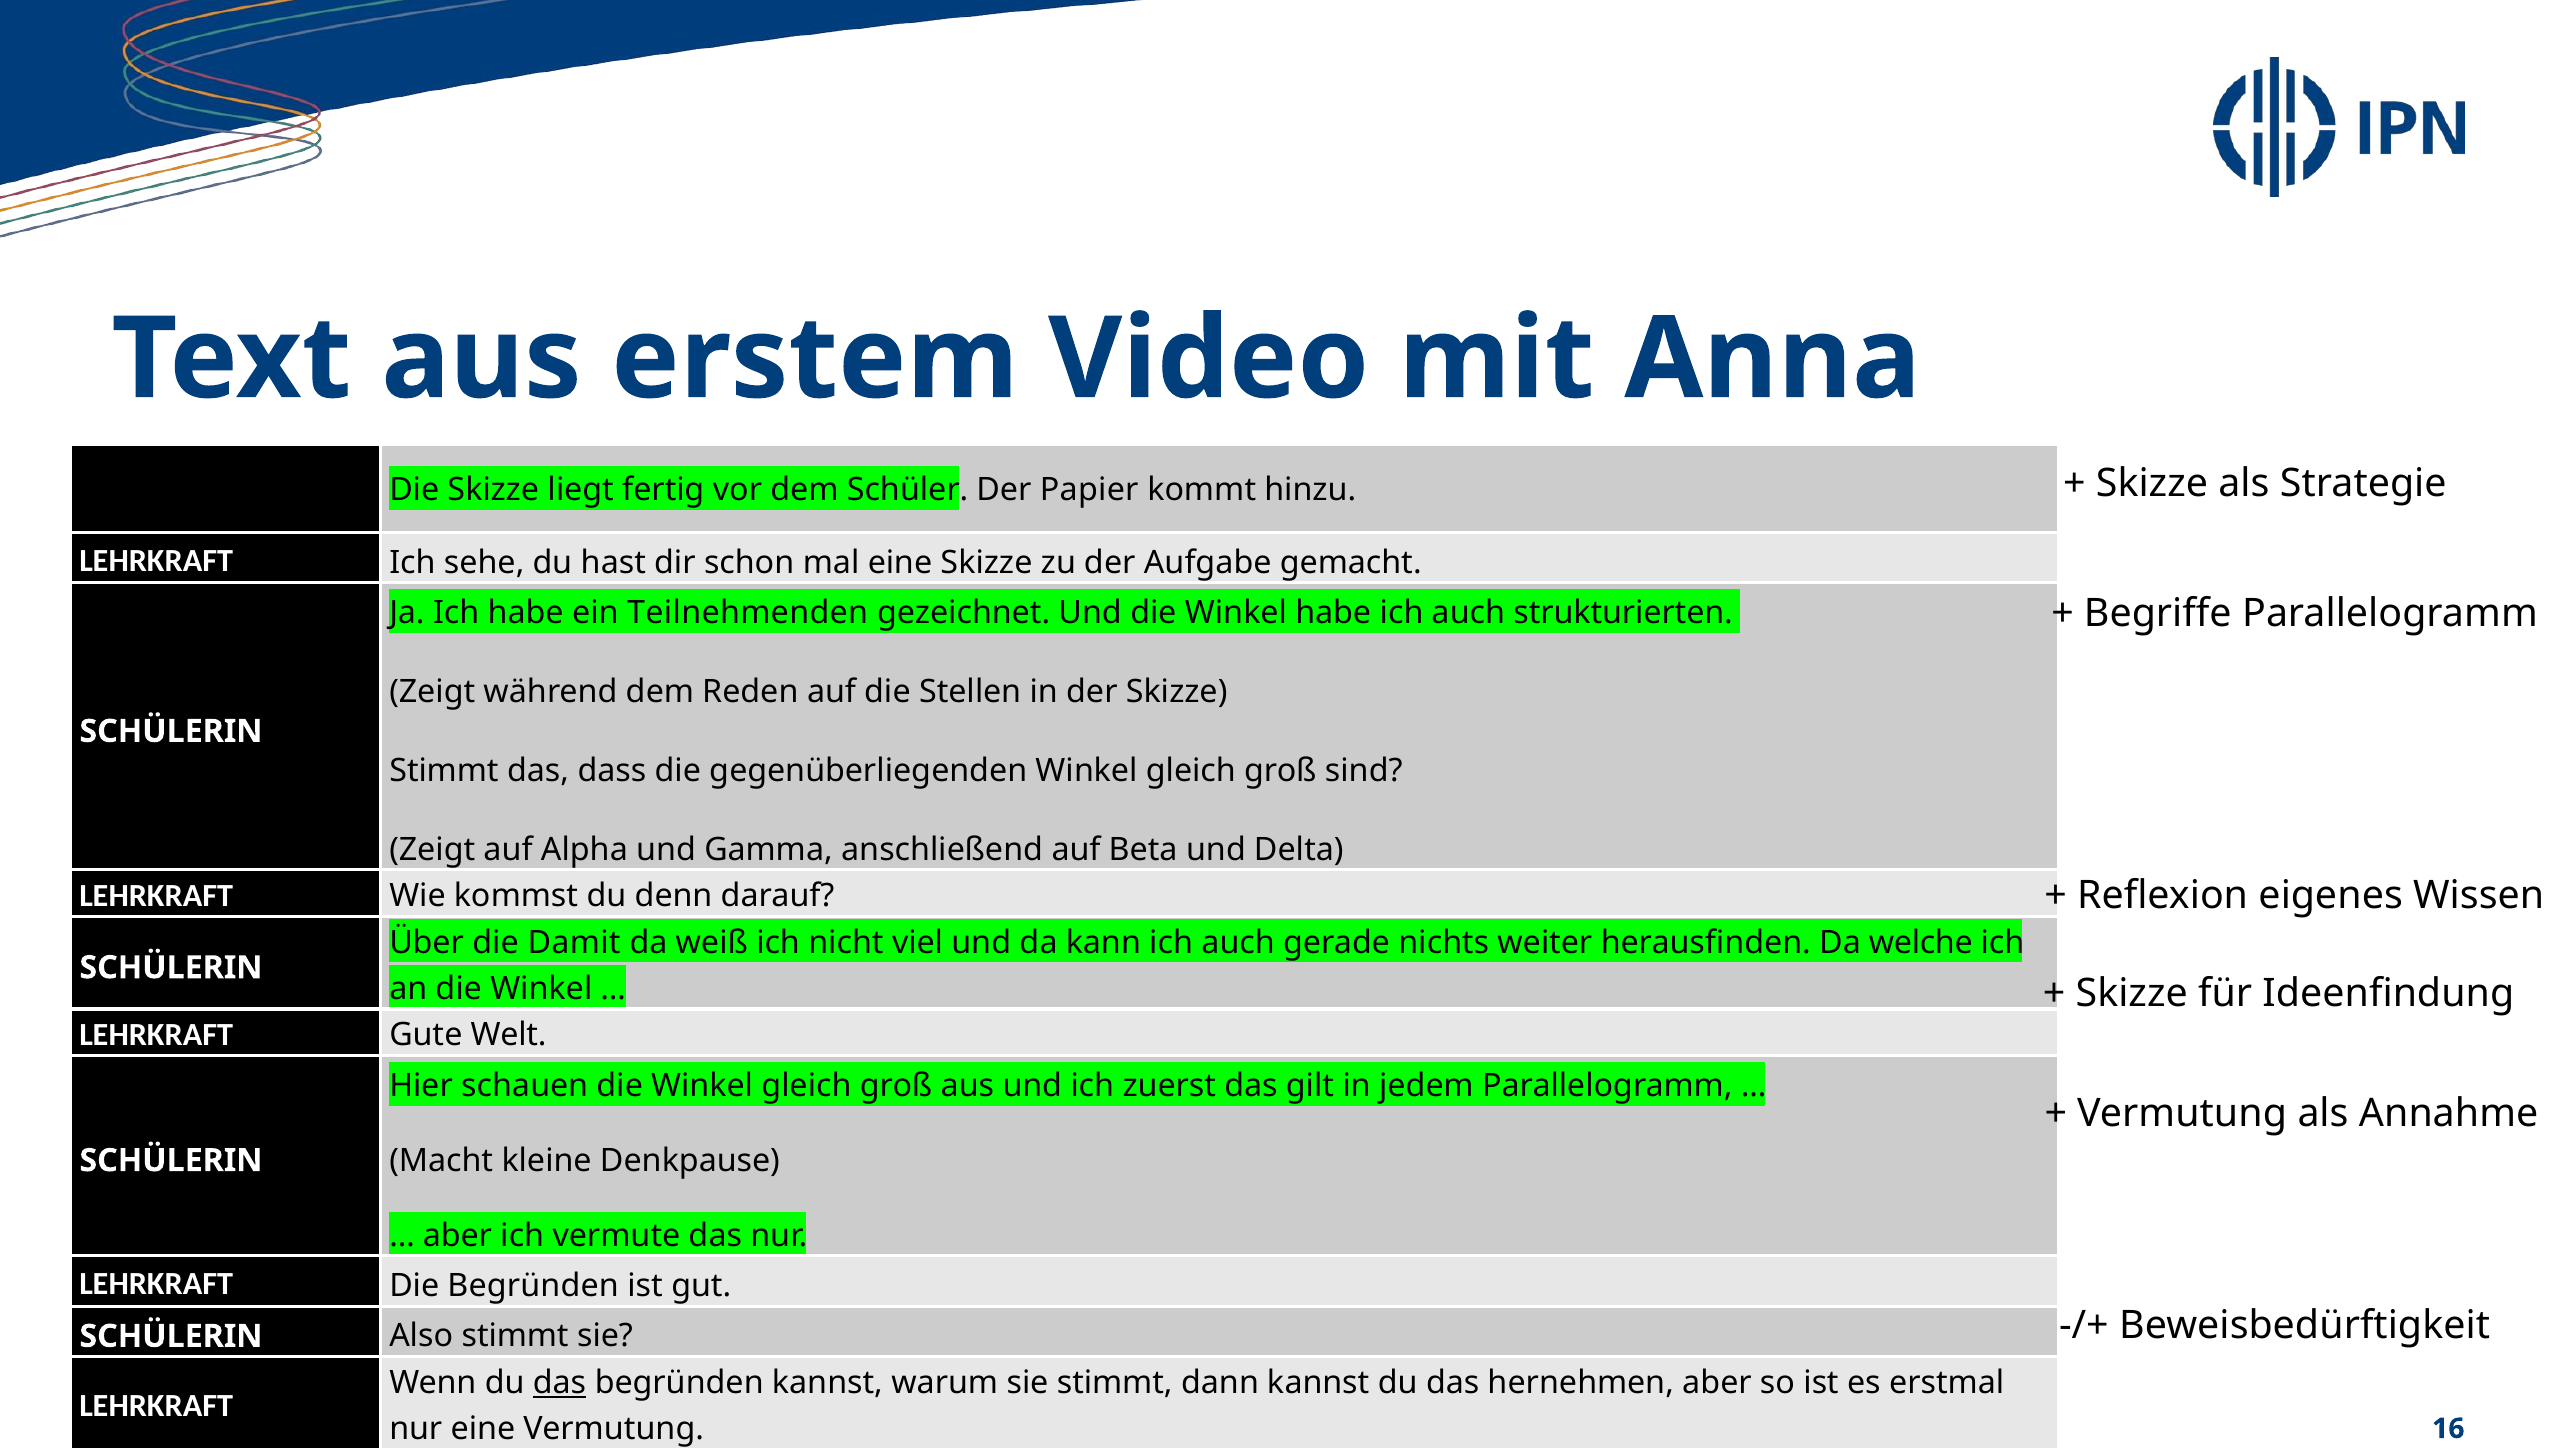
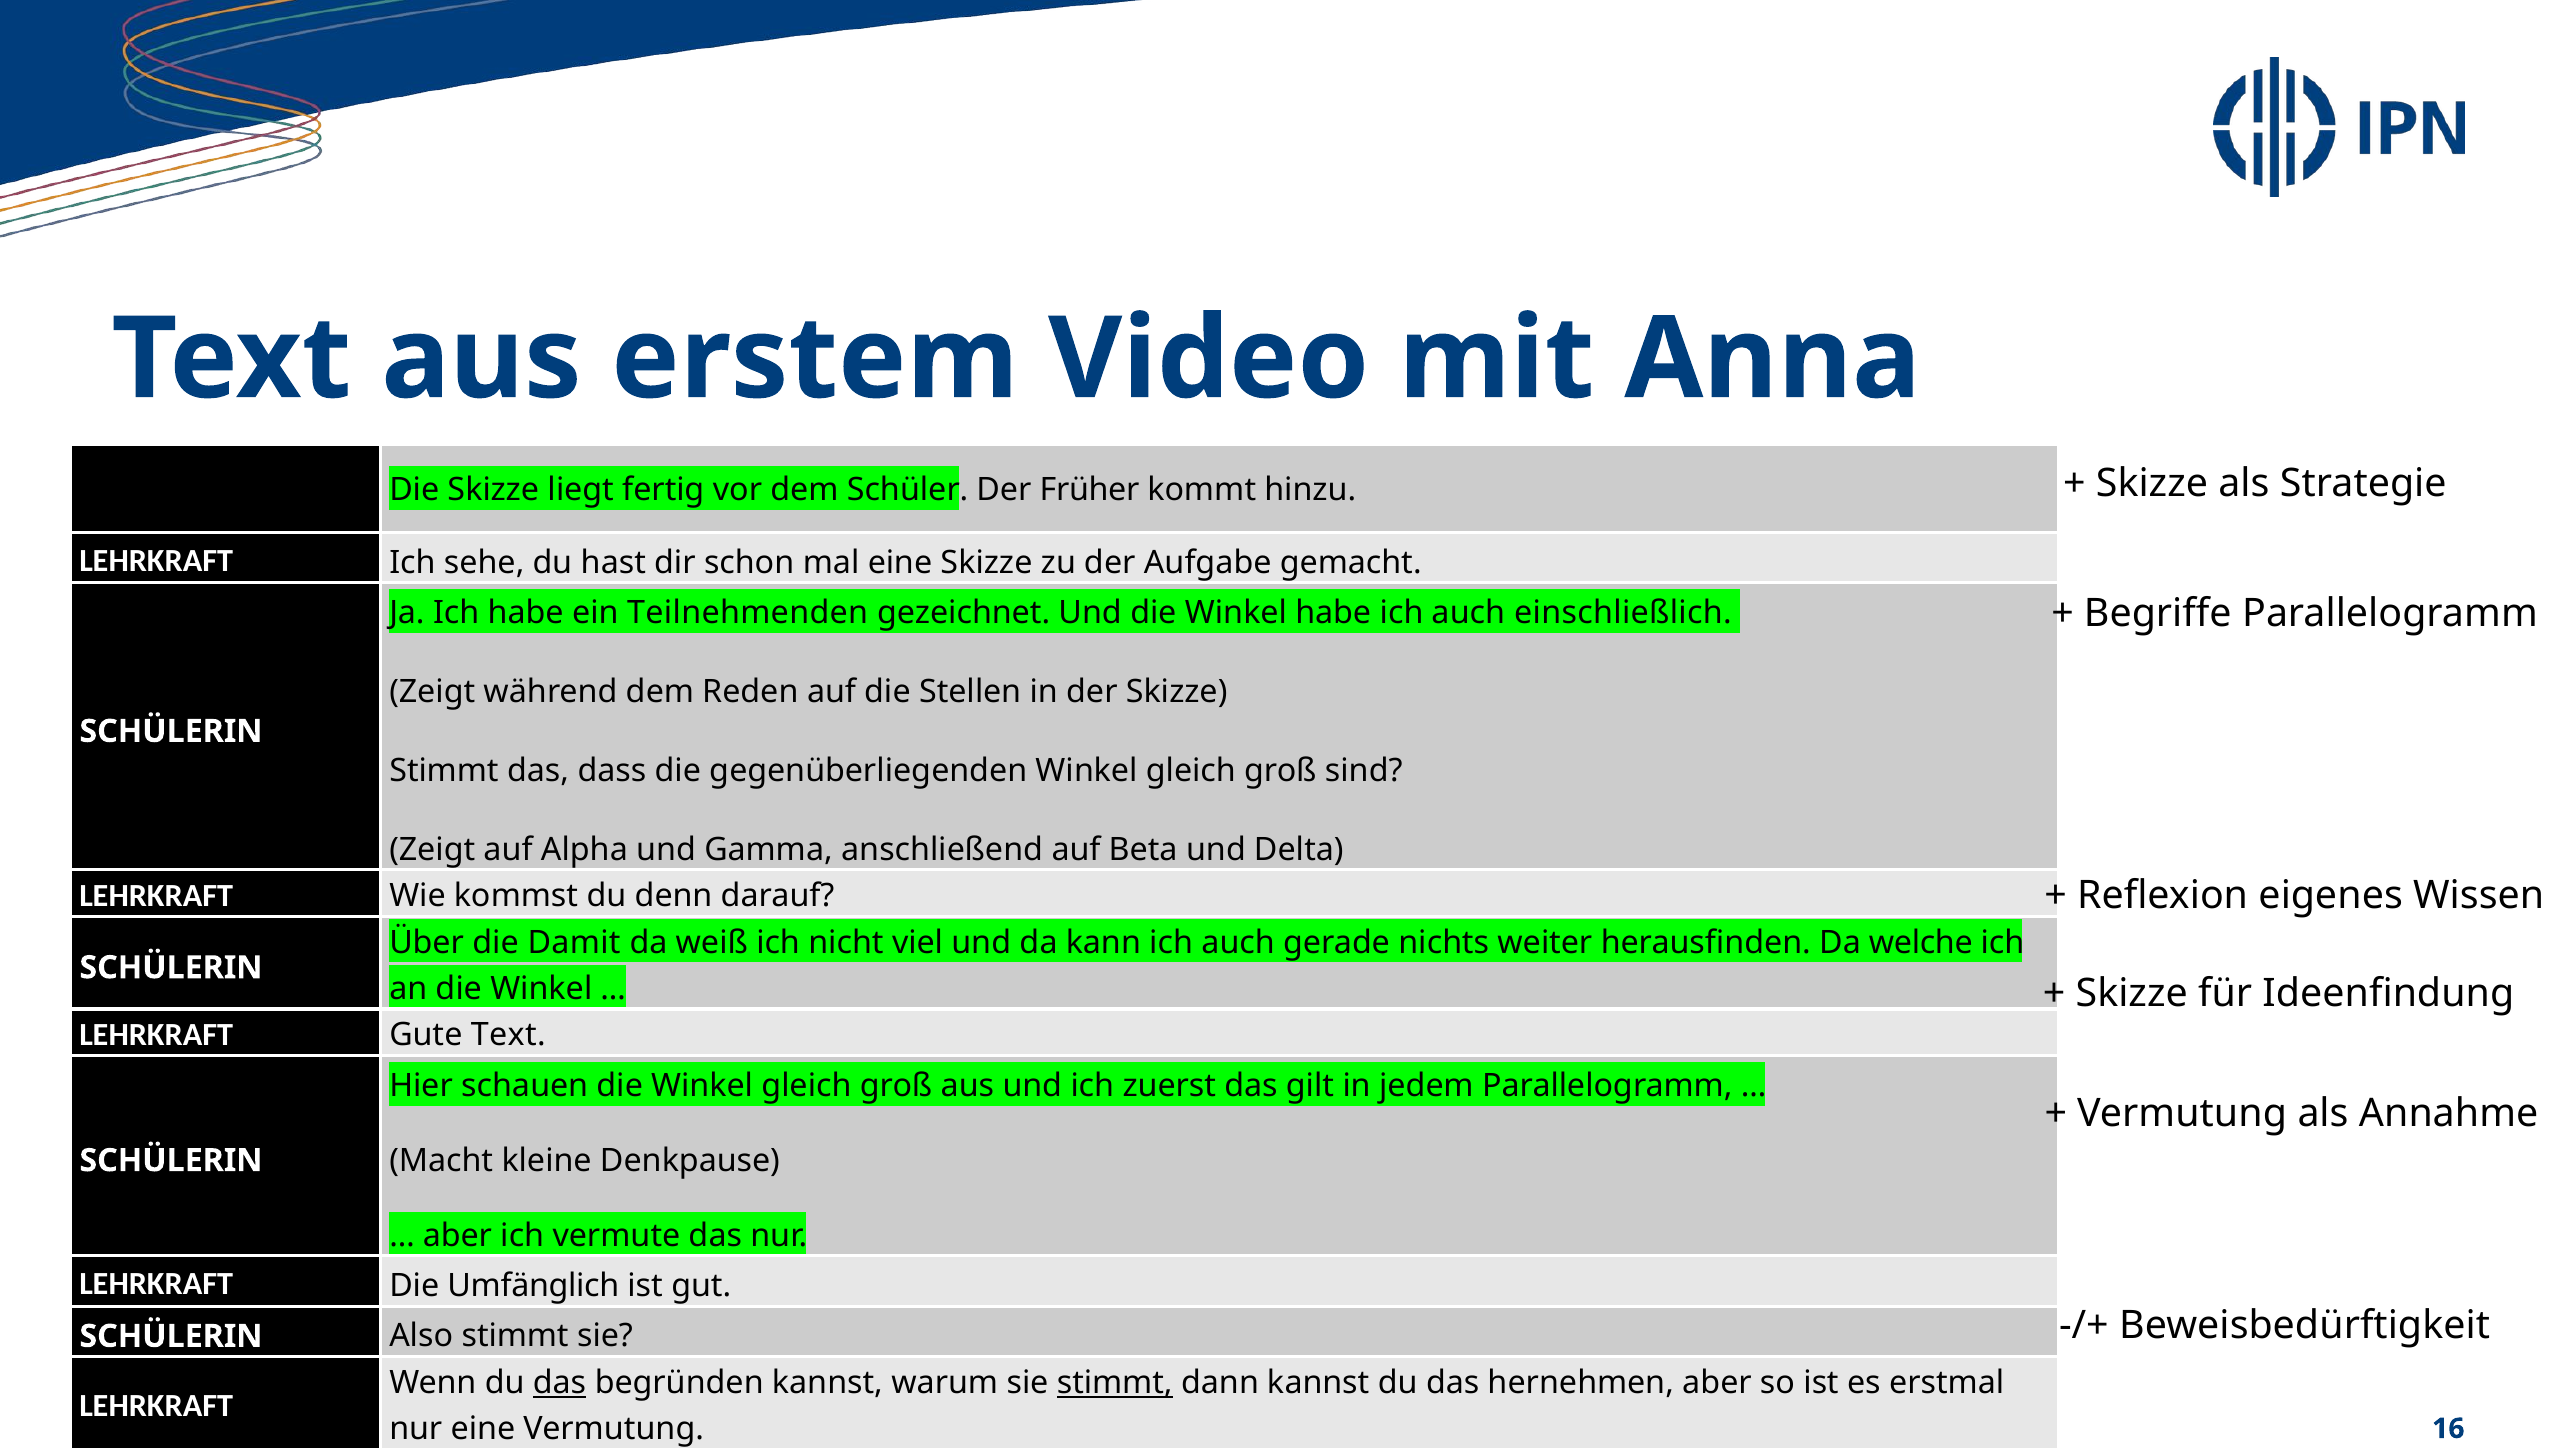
Papier: Papier -> Früher (1090, 490)
strukturierten: strukturierten -> einschließlich (1623, 613)
Gute Welt: Welt -> Text (508, 1036)
Die Begründen: Begründen -> Umfänglich (533, 1286)
stimmt underline: none -> present (1115, 1383)
